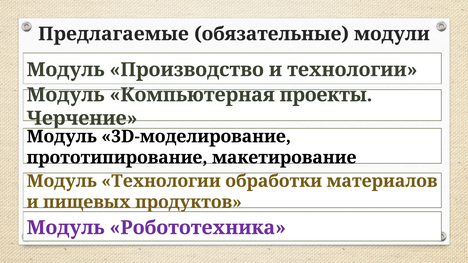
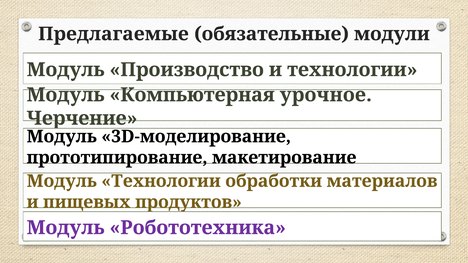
проекты: проекты -> урочное (326, 95)
